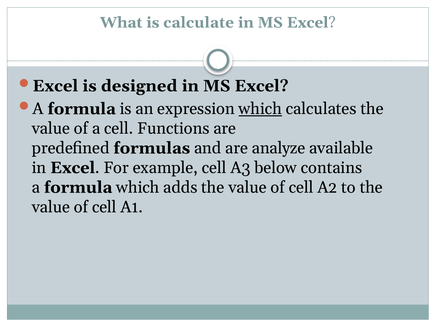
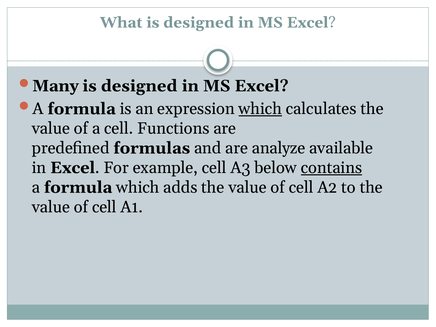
What is calculate: calculate -> designed (199, 23)
Excel: Excel -> Many (56, 86)
contains underline: none -> present (331, 168)
